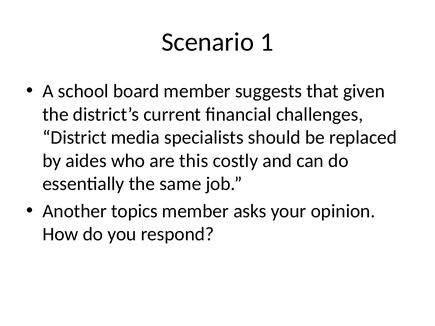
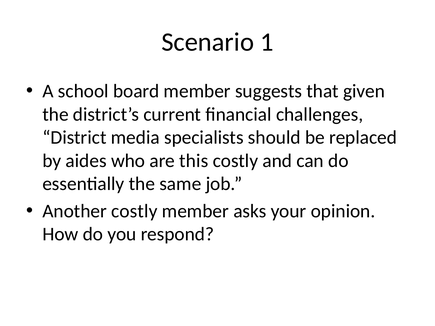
Another topics: topics -> costly (134, 211)
